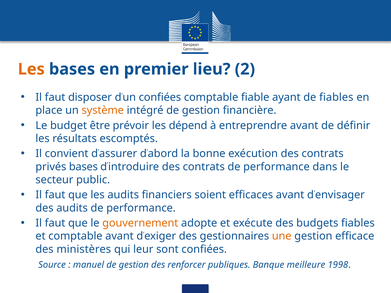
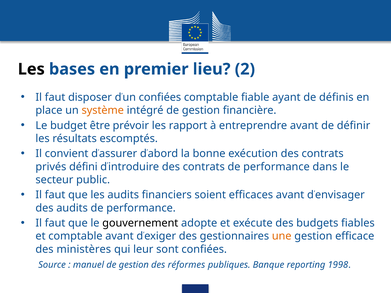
Les colour: orange -> black (31, 69)
de fiables: fiables -> définis (336, 97)
dépend: dépend -> rapport (188, 126)
privés bases: bases -> défini (83, 167)
gouvernement colour: orange -> black (140, 223)
renforcer: renforcer -> réformes (186, 265)
meilleure: meilleure -> reporting (306, 265)
